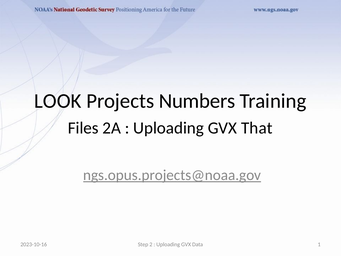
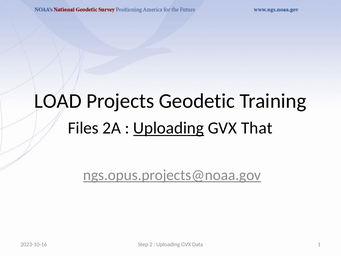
LOOK: LOOK -> LOAD (58, 101)
Numbers: Numbers -> Geodetic (197, 101)
Uploading underline: none -> present (169, 128)
